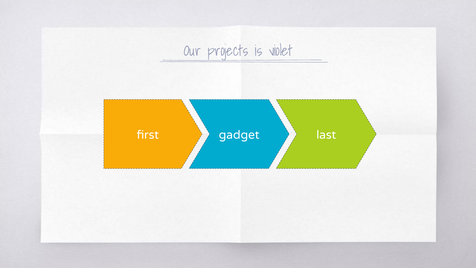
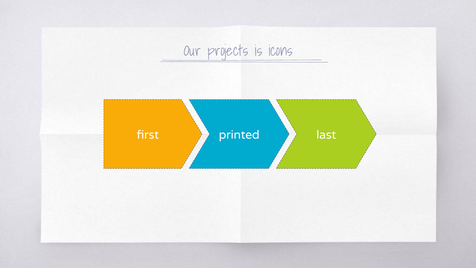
violet: violet -> icons (281, 51)
gadget: gadget -> printed (239, 135)
